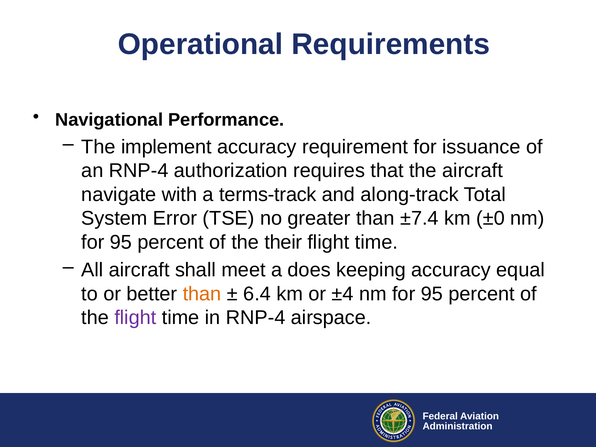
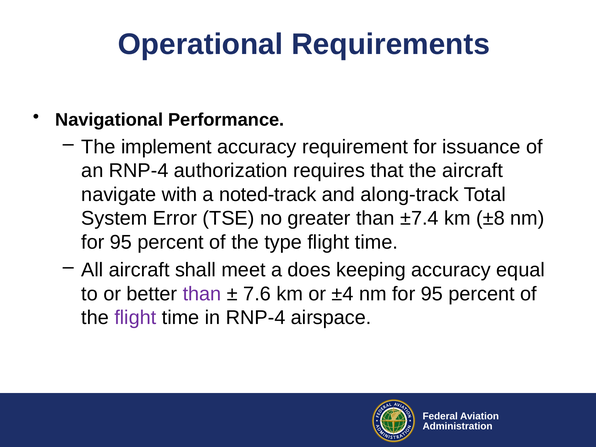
terms-track: terms-track -> noted-track (268, 194)
±0: ±0 -> ±8 (490, 218)
their: their -> type (283, 242)
than colour: orange -> purple (202, 294)
6.4: 6.4 -> 7.6 (257, 294)
